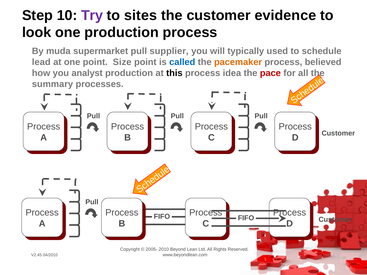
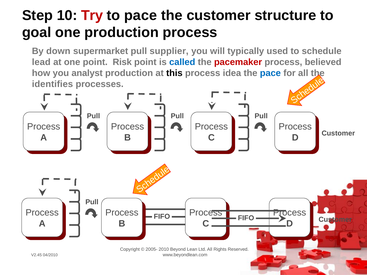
Try colour: purple -> red (92, 15)
to sites: sites -> pace (141, 15)
evidence: evidence -> structure (285, 15)
look: look -> goal (37, 32)
muda: muda -> down (58, 51)
Size: Size -> Risk (122, 62)
pacemaker colour: orange -> red (238, 62)
pace colour: red -> blue (270, 73)
summary: summary -> identifies (52, 84)
